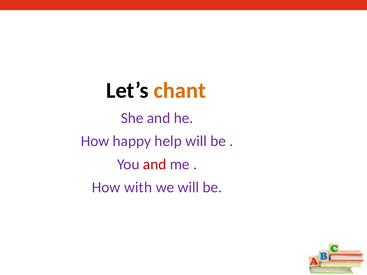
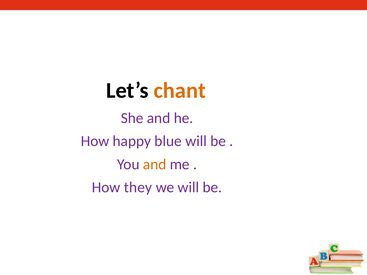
help: help -> blue (168, 141)
and colour: red -> orange (155, 164)
with: with -> they (138, 188)
